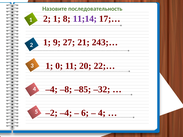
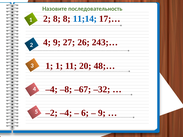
2 1: 1 -> 8 (57, 19)
11;14 colour: purple -> blue (85, 19)
1: 1 -> 4 (47, 42)
21: 21 -> 26 (84, 42)
1 0: 0 -> 1 (59, 66)
22;…: 22;… -> 48;… (104, 66)
–85: –85 -> –67 (83, 90)
4: 4 -> 9 (102, 113)
